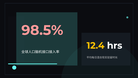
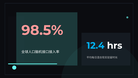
12.4 colour: yellow -> light blue (96, 45)
